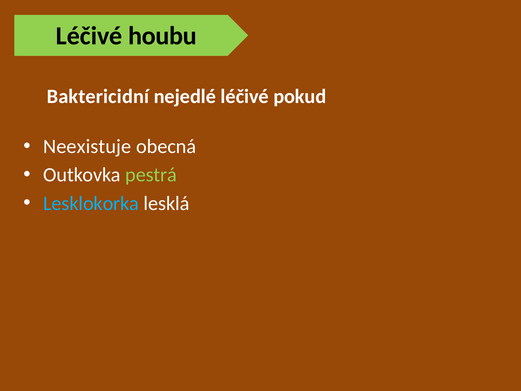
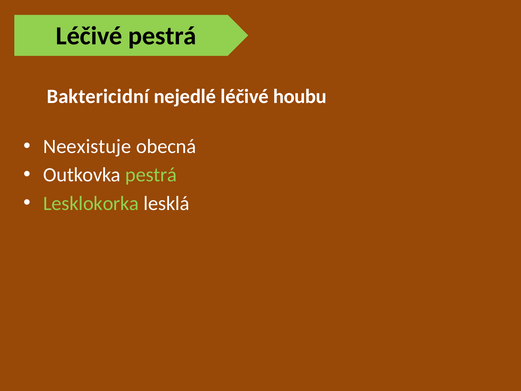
Léčivé houbu: houbu -> pestrá (162, 36)
pokud: pokud -> houbu (300, 96)
Lesklokorka colour: light blue -> light green (91, 203)
